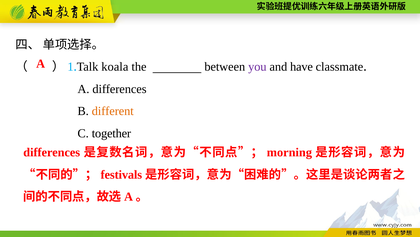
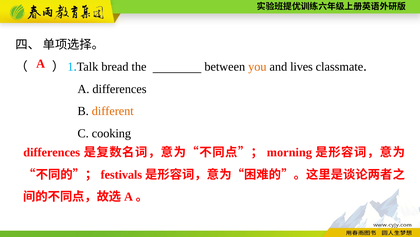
koala: koala -> bread (115, 67)
you colour: purple -> orange (257, 67)
have: have -> lives (302, 67)
together: together -> cooking (111, 133)
